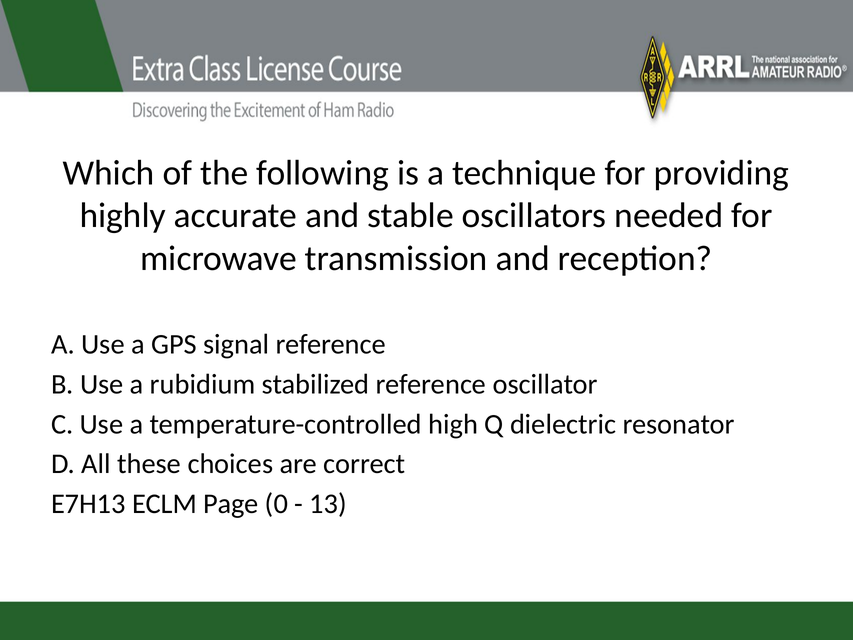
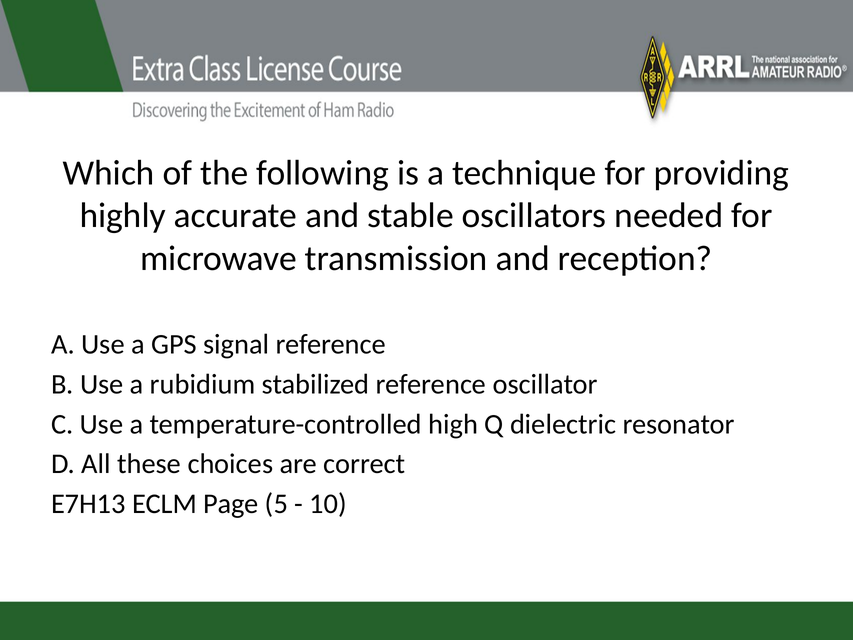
0: 0 -> 5 (276, 504)
13: 13 -> 10 (328, 504)
